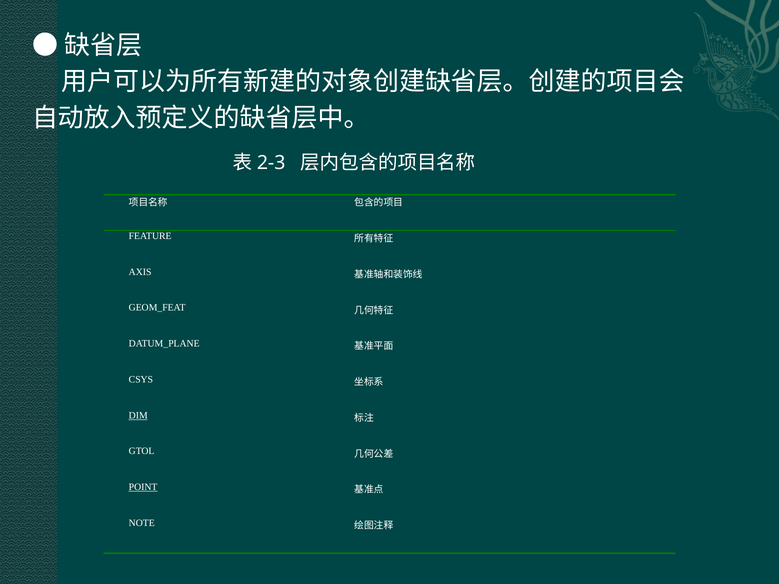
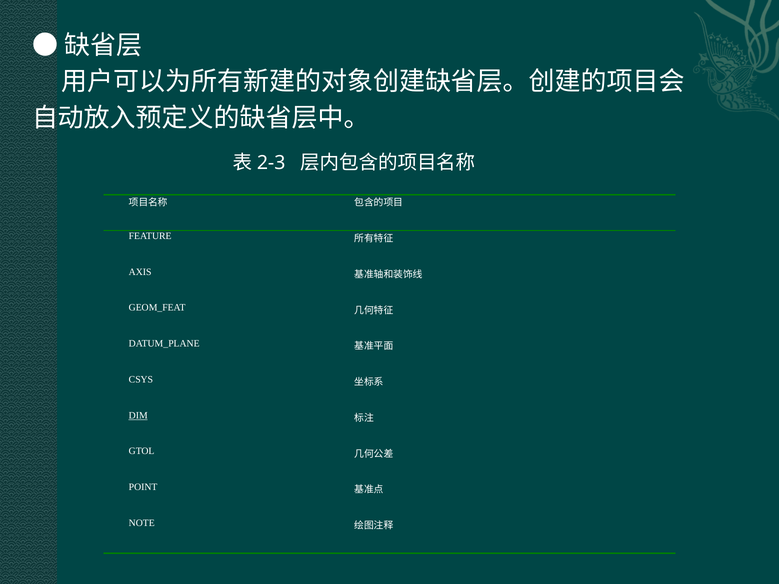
POINT underline: present -> none (143, 487)
